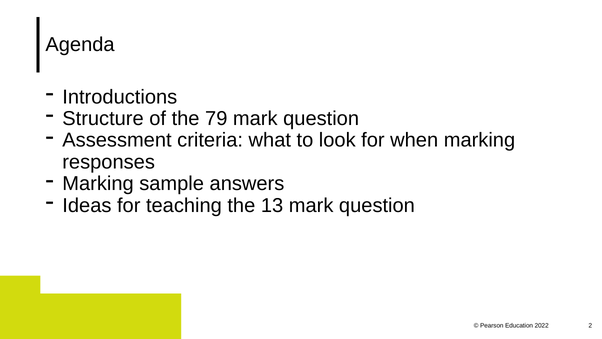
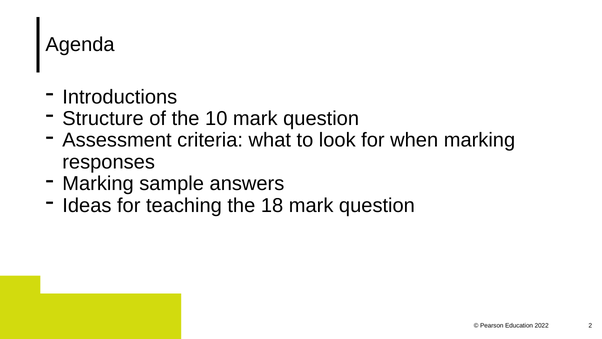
79: 79 -> 10 (216, 118)
13: 13 -> 18 (272, 205)
